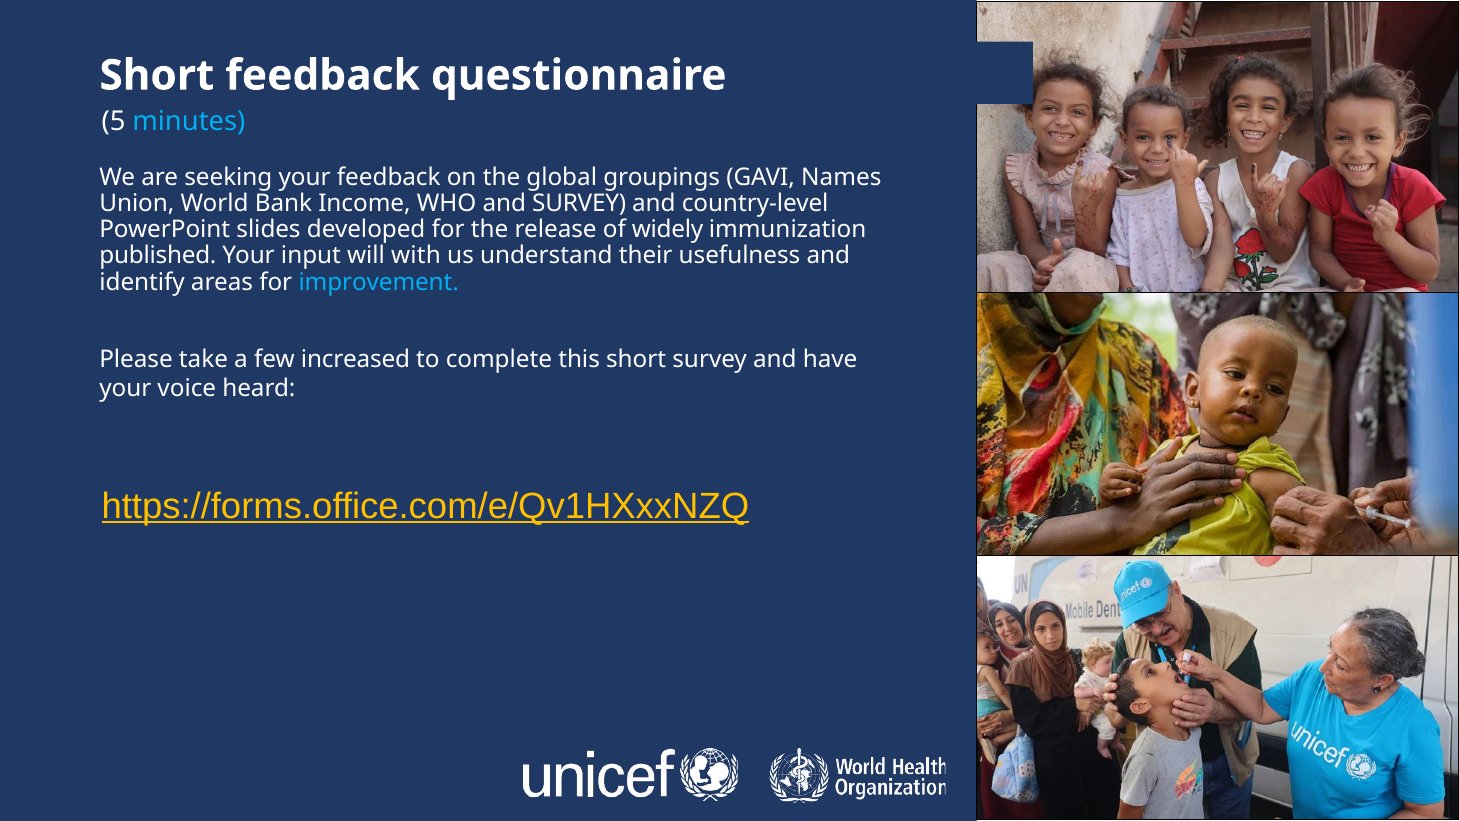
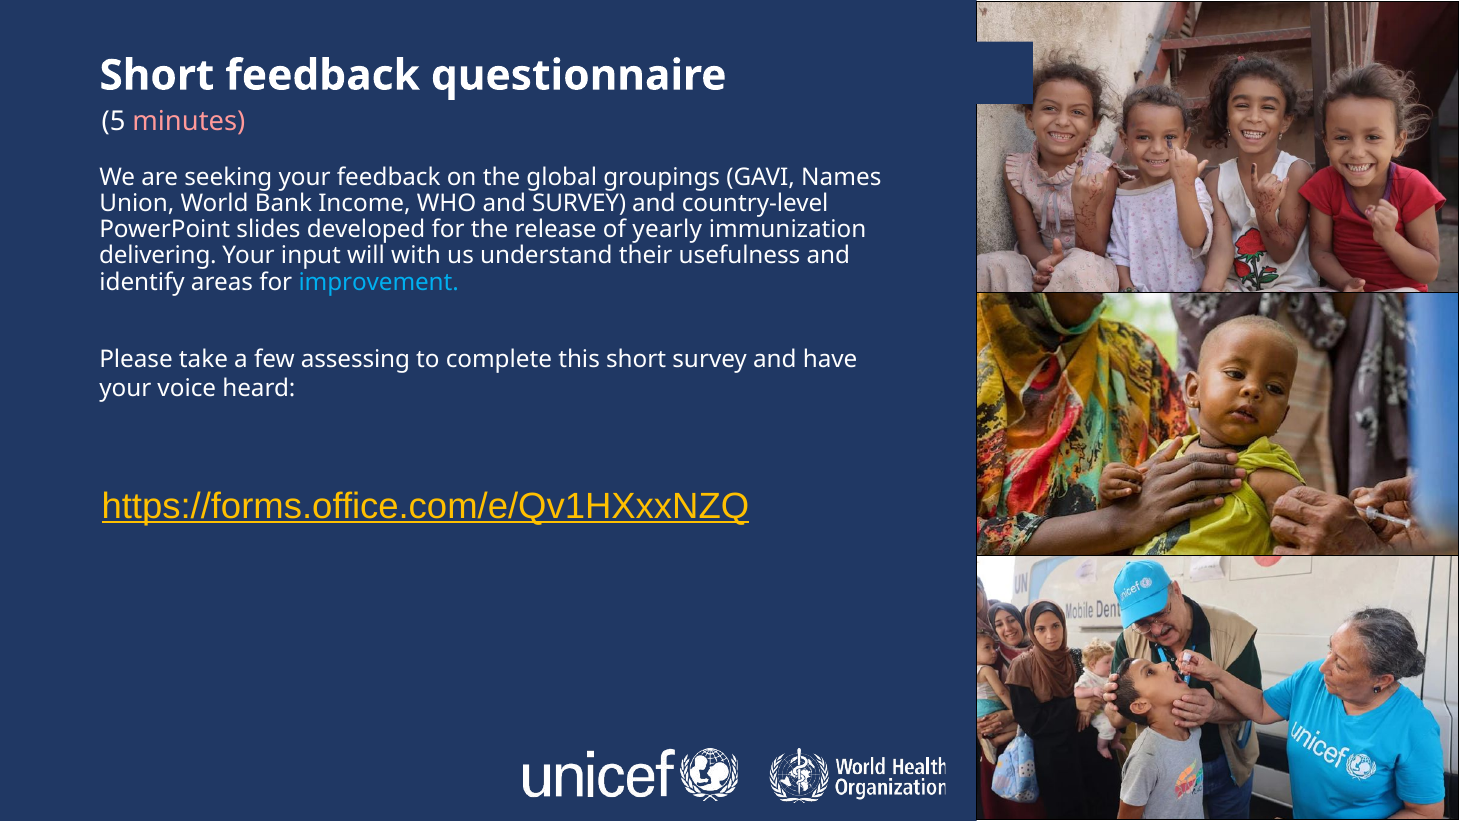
minutes colour: light blue -> pink (189, 121)
widely: widely -> yearly (667, 229)
published: published -> delivering (158, 256)
increased: increased -> assessing (355, 359)
